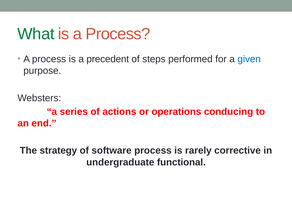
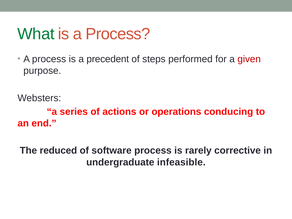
given colour: blue -> red (249, 59)
strategy: strategy -> reduced (58, 151)
functional: functional -> infeasible (181, 162)
